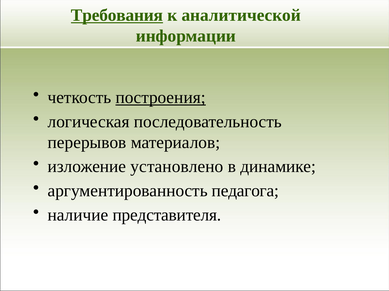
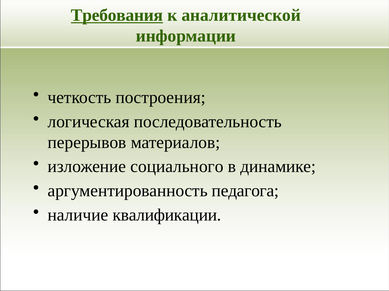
построения underline: present -> none (161, 98)
установлено: установлено -> социального (177, 167)
представителя: представителя -> квалификации (167, 215)
